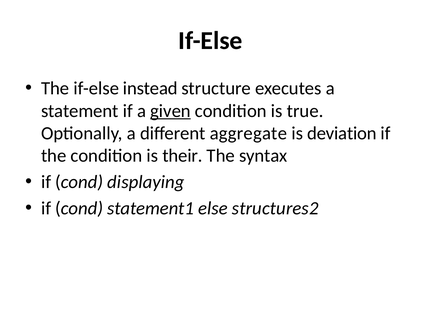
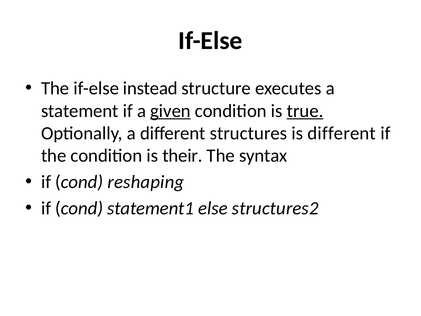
true underline: none -> present (305, 111)
aggregate: aggregate -> structures (248, 133)
is deviation: deviation -> different (342, 133)
displaying: displaying -> reshaping (146, 182)
